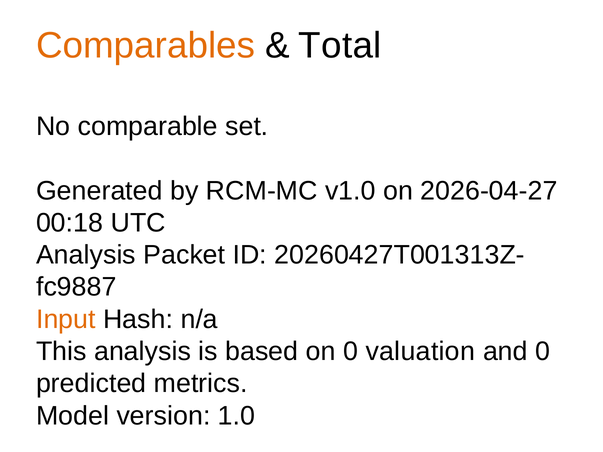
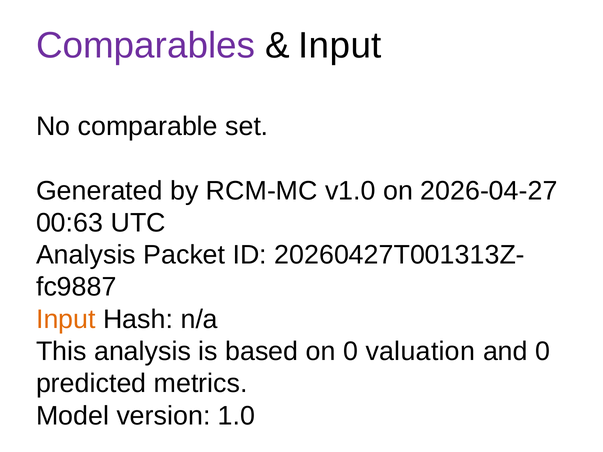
Comparables colour: orange -> purple (146, 46)
Total: Total -> Input (340, 46)
00:18: 00:18 -> 00:63 (70, 223)
